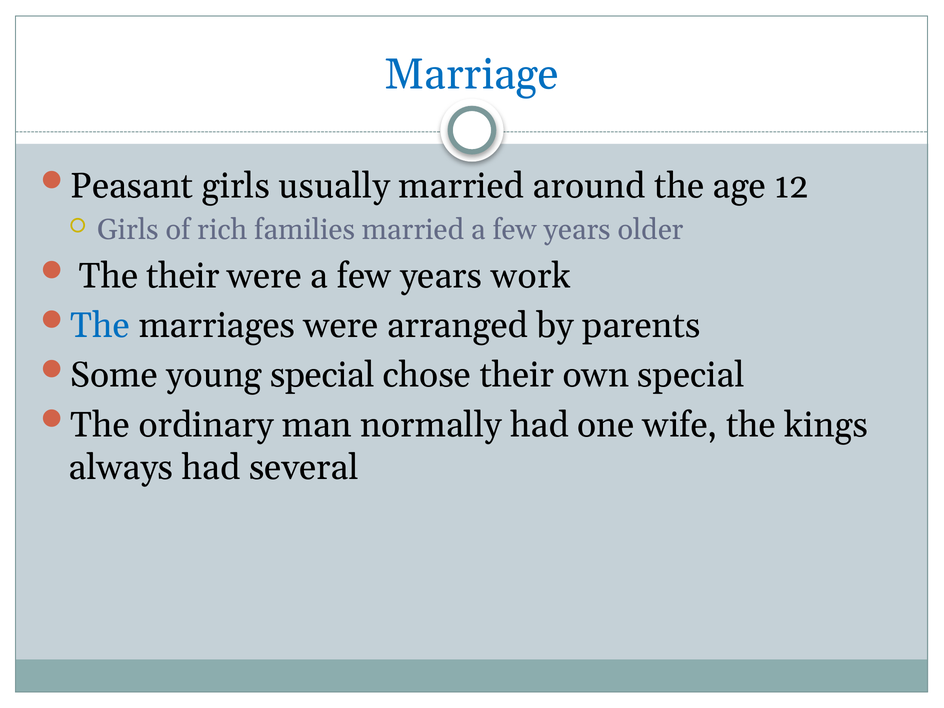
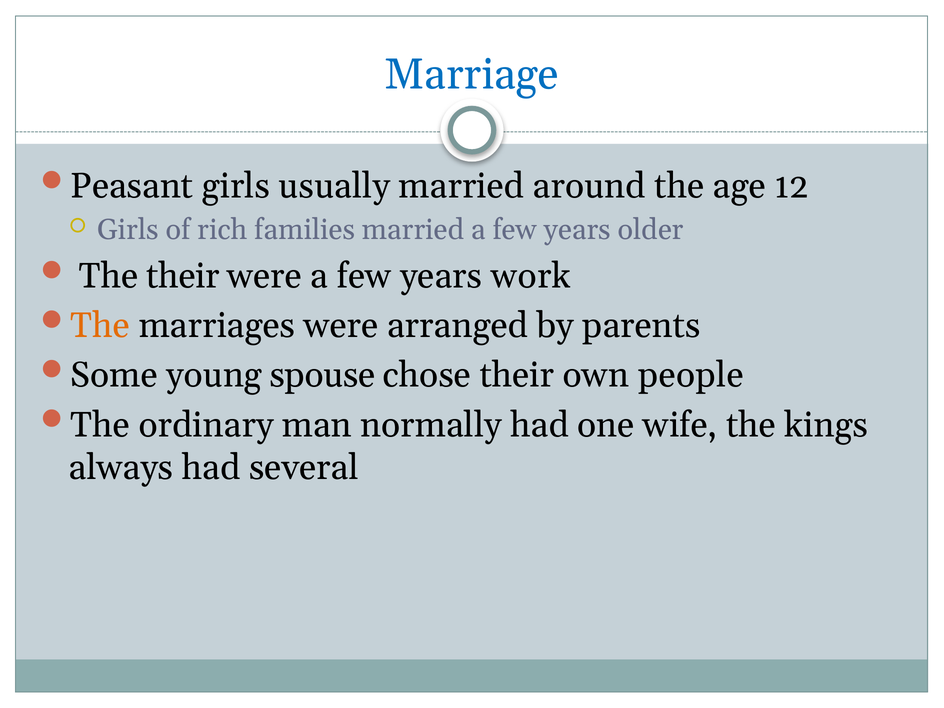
The colour: blue -> orange (100, 326)
young special: special -> spouse (323, 375)
own special: special -> people (691, 375)
